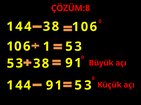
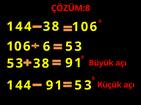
1: 1 -> 6 (47, 47)
